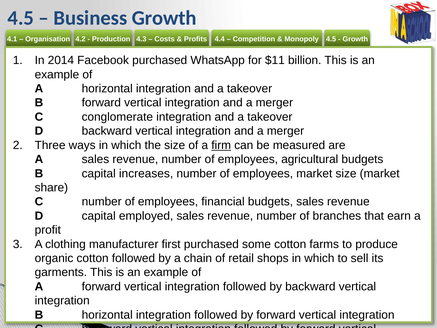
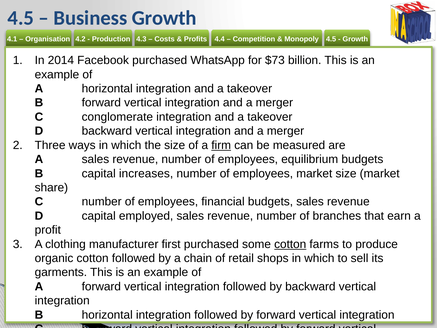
$11: $11 -> $73 (275, 60)
agricultural: agricultural -> equilibrium (310, 159)
cotton underline: none -> present (290, 244)
